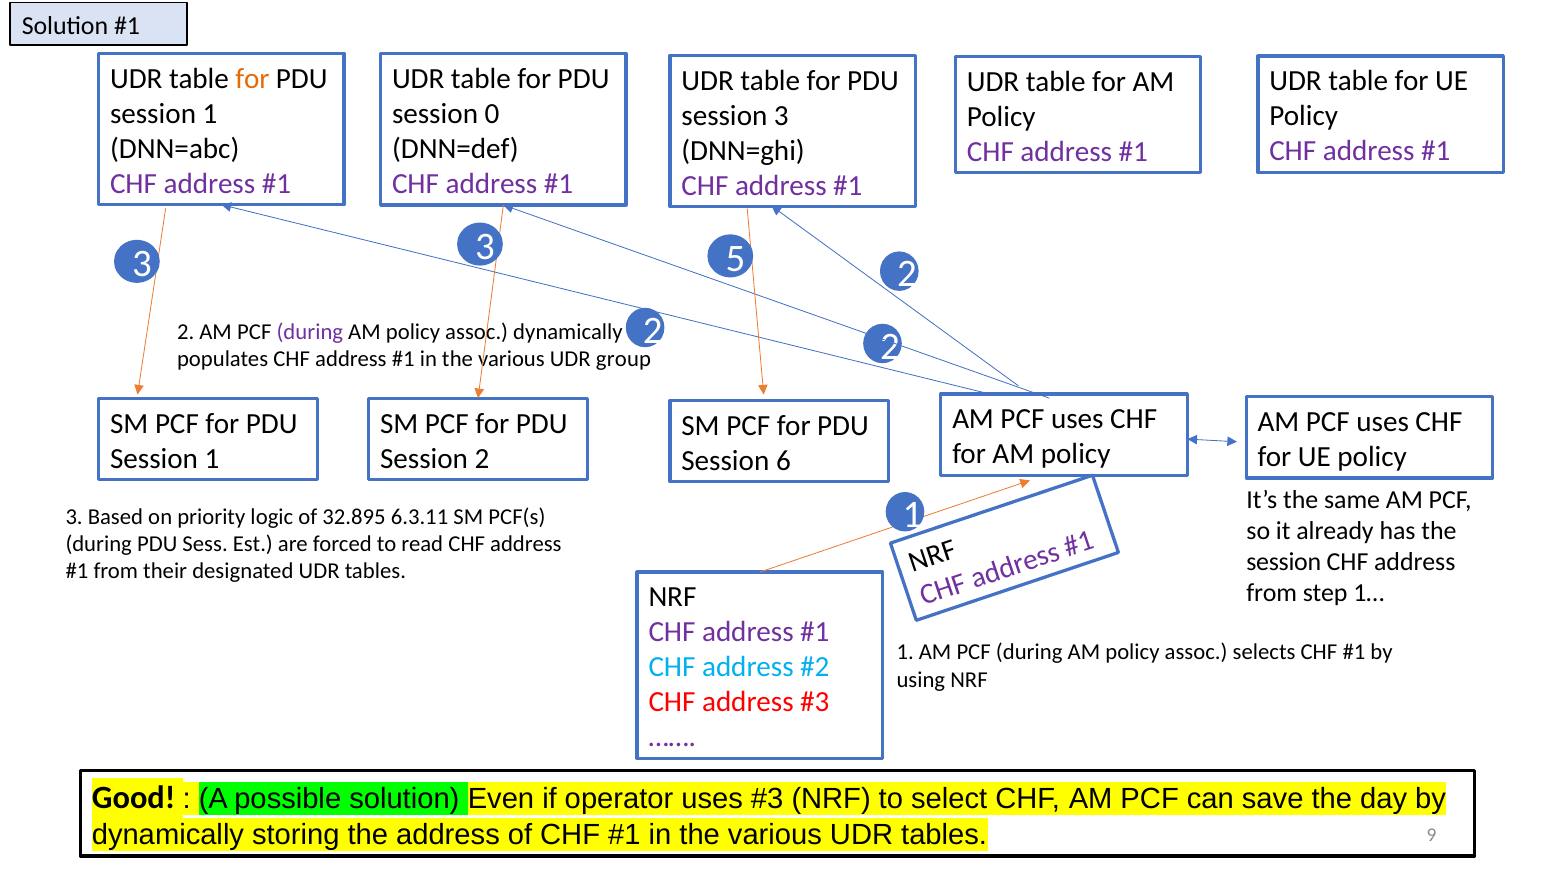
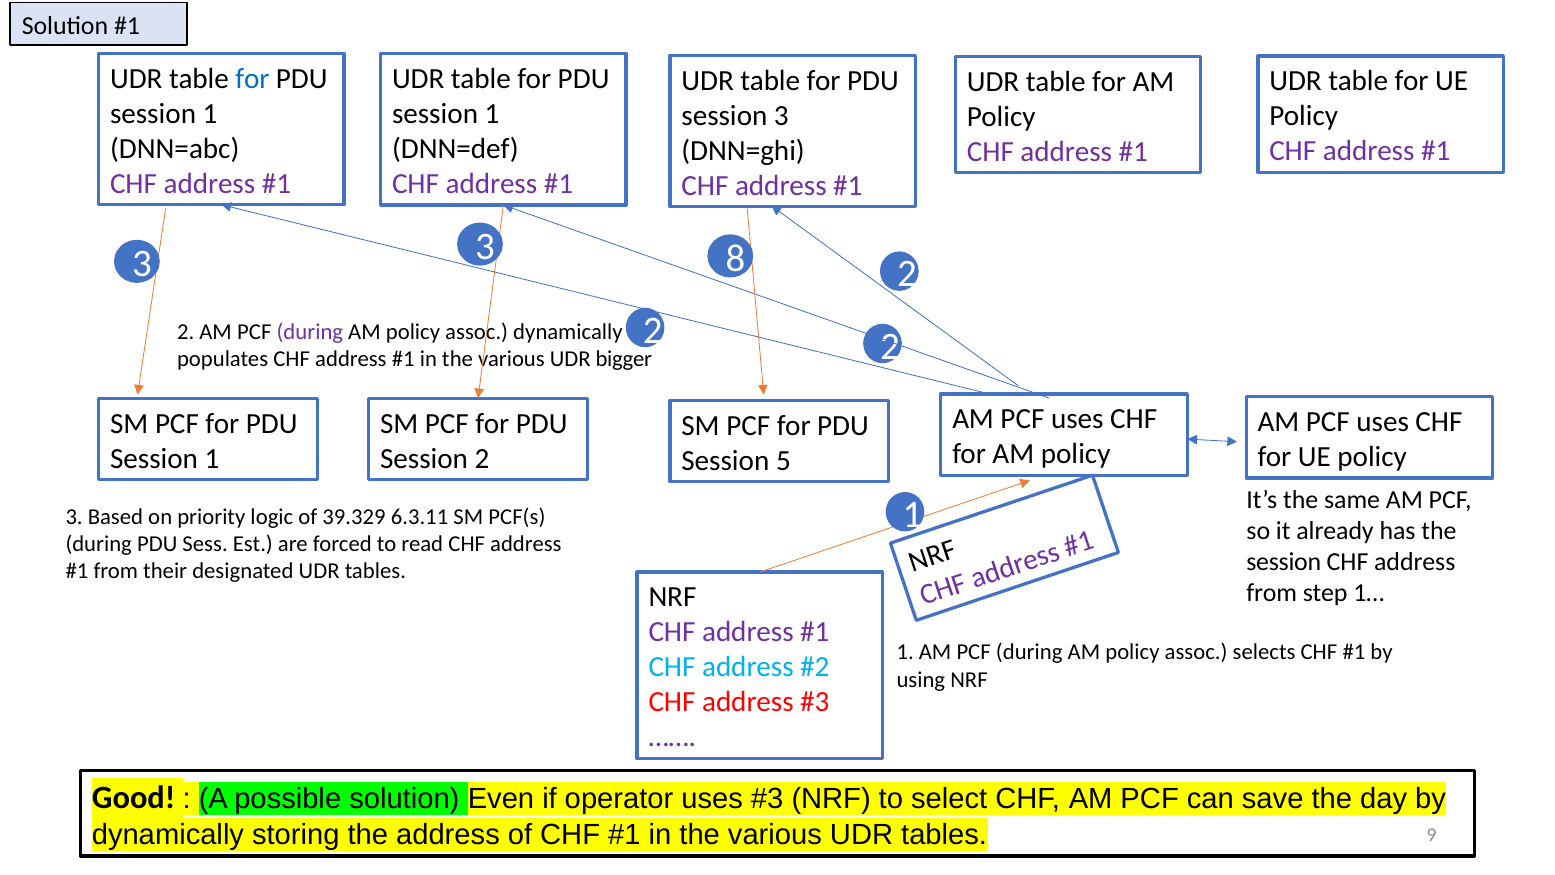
for colour: orange -> blue (252, 78)
0: 0 -> 1 (492, 114)
5: 5 -> 8 (735, 258)
group: group -> bigger (624, 359)
6: 6 -> 5 (783, 460)
32.895: 32.895 -> 39.329 (354, 516)
